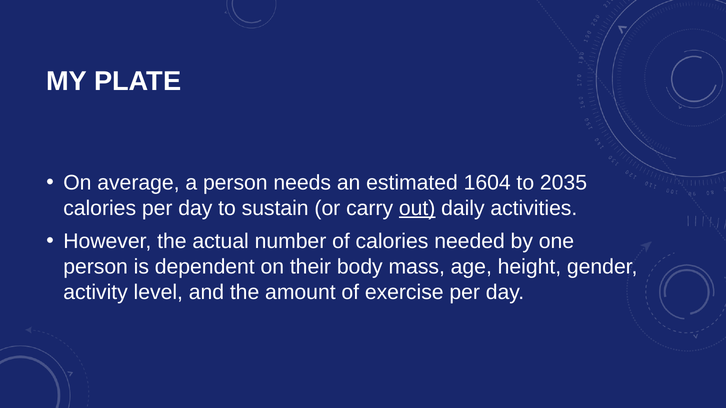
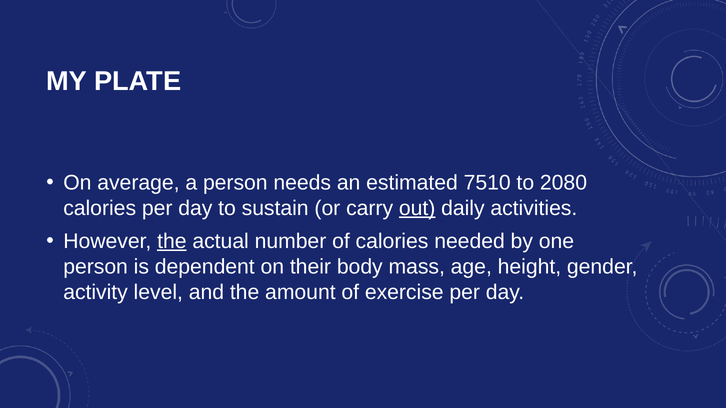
1604: 1604 -> 7510 (487, 183)
2035: 2035 -> 2080 (564, 183)
the underline: none -> present (172, 241)
